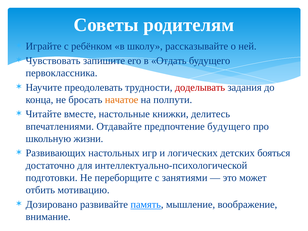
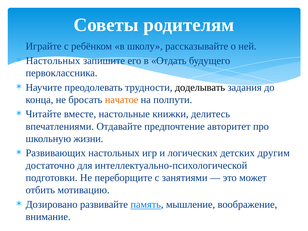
Чувствовать: Чувствовать -> Настольных (53, 61)
доделывать colour: red -> black (200, 87)
предпочтение будущего: будущего -> авторитет (229, 126)
бояться: бояться -> другим (274, 153)
